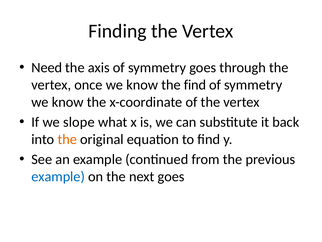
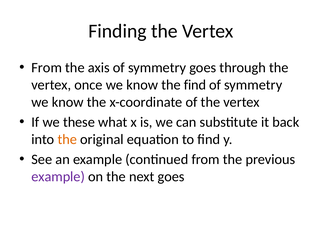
Need: Need -> From (47, 68)
slope: slope -> these (79, 122)
example colour: blue -> purple (58, 176)
